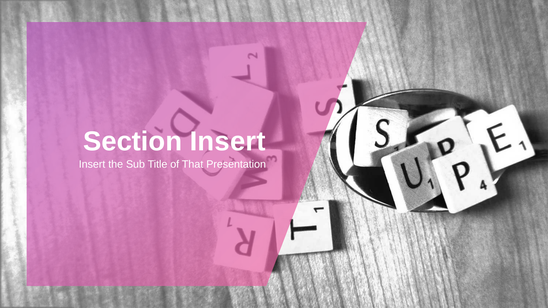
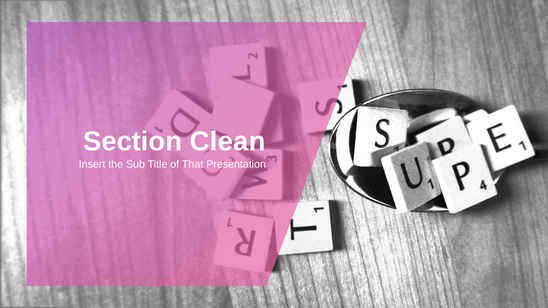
Section Insert: Insert -> Clean (228, 142)
